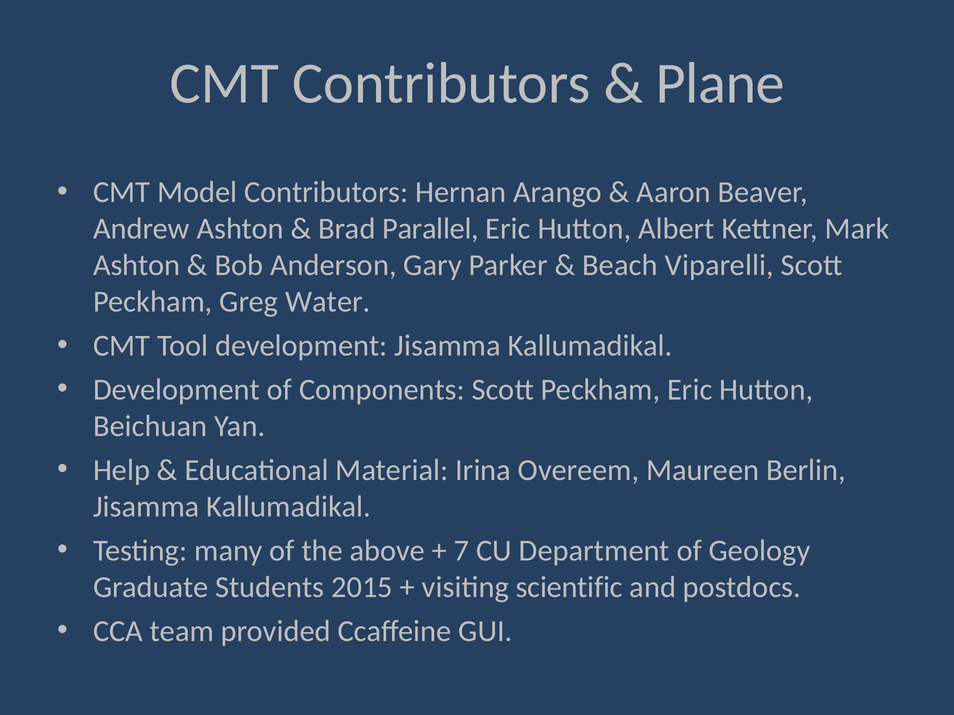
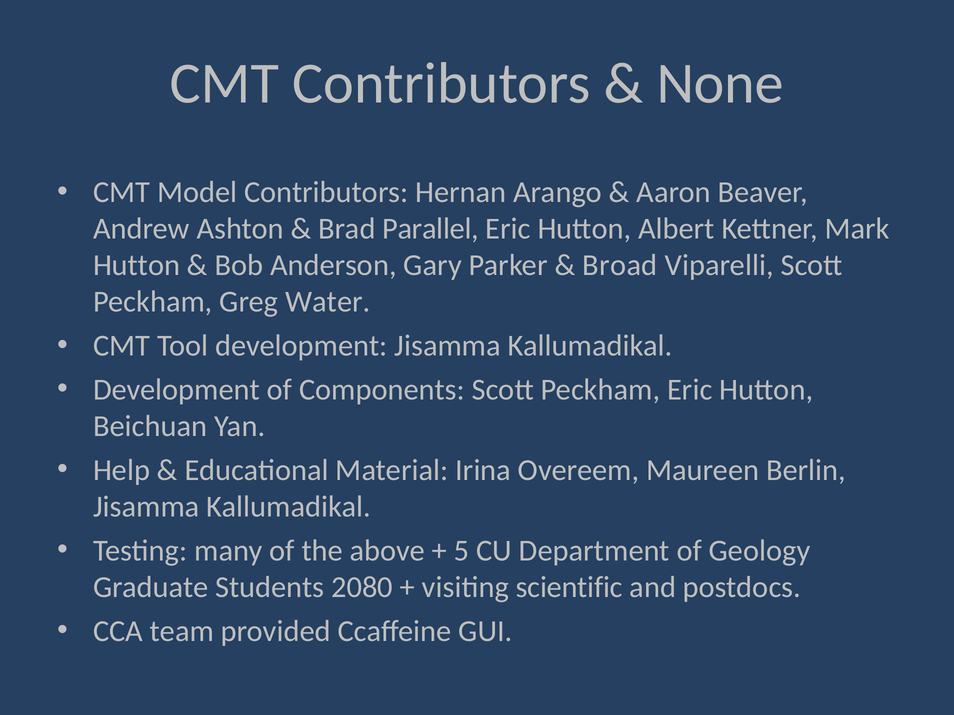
Plane: Plane -> None (720, 84)
Ashton: Ashton -> Hutton (137, 265)
Beach: Beach -> Broad (620, 265)
7: 7 -> 5 (462, 551)
2015: 2015 -> 2080 (362, 588)
